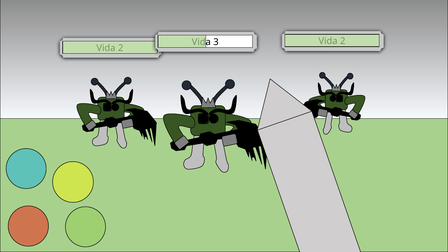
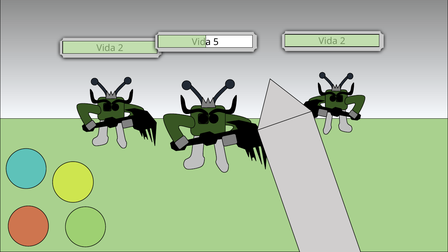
3: 3 -> 5 (216, 42)
